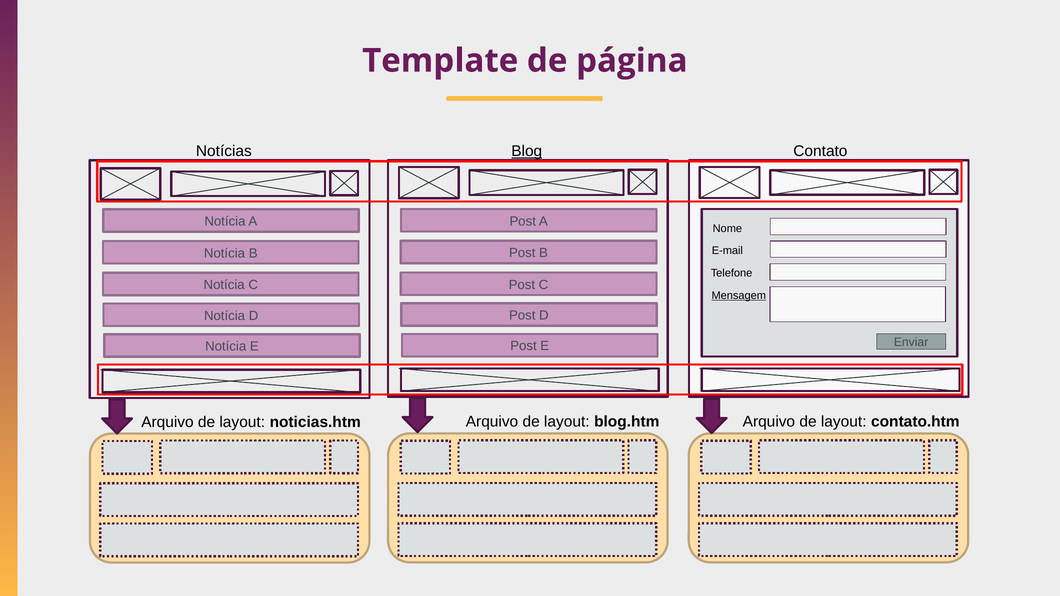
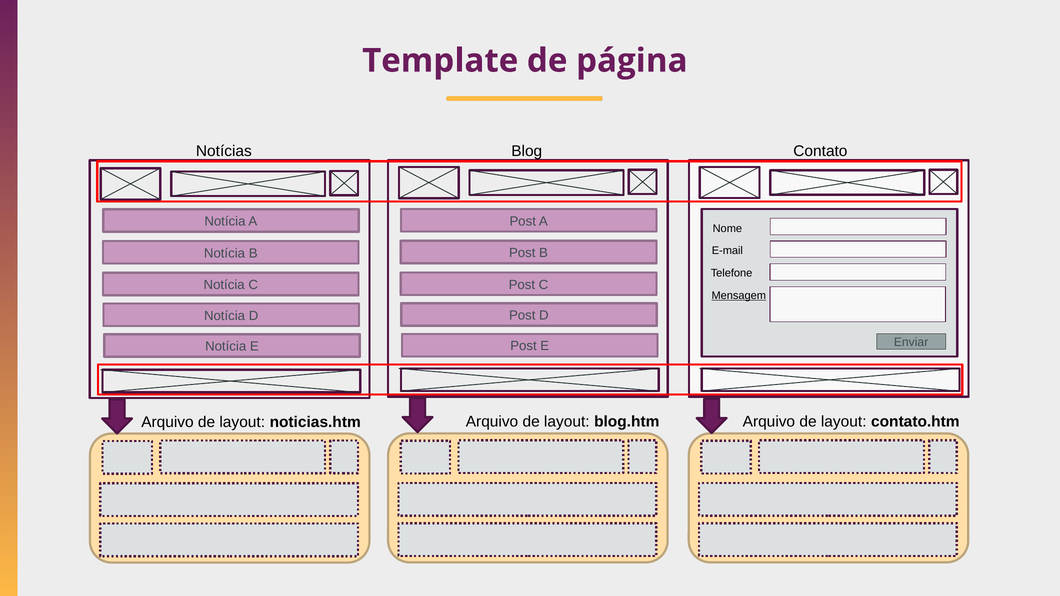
Blog underline: present -> none (527, 151)
